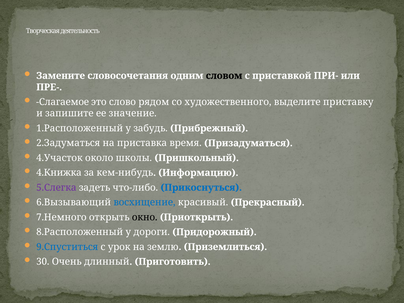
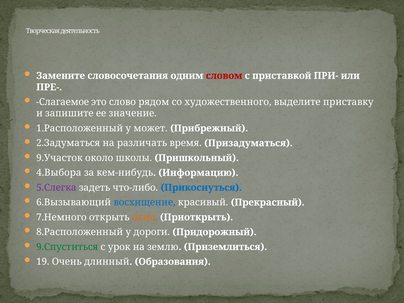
словом colour: black -> red (224, 76)
забудь: забудь -> может (151, 128)
приставка: приставка -> различать (142, 143)
4.Участок: 4.Участок -> 9.Участок (59, 158)
4.Книжка: 4.Книжка -> 4.Выбора (59, 173)
окно colour: black -> orange (145, 217)
9.Спуститься colour: blue -> green (67, 247)
30: 30 -> 19 (43, 262)
Приготовить: Приготовить -> Образования (173, 262)
